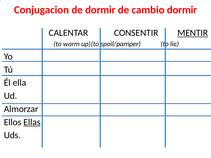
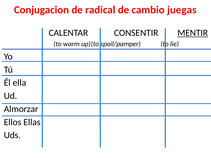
de dormir: dormir -> radical (100, 10)
cambio dormir: dormir -> juegas (182, 10)
Ellas underline: present -> none (32, 122)
